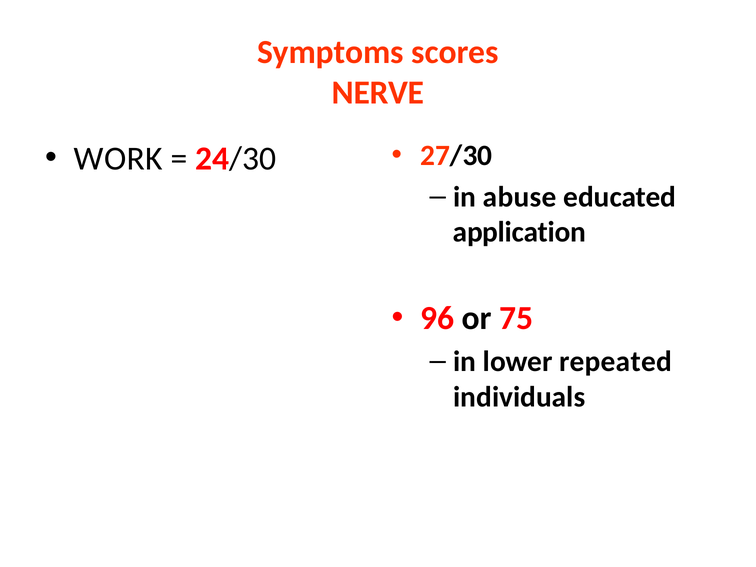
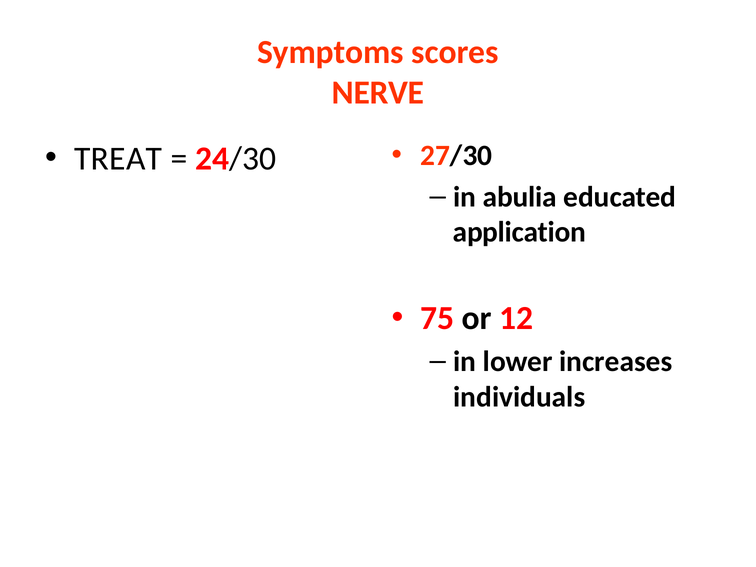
WORK: WORK -> TREAT (118, 159)
abuse: abuse -> abulia (520, 197)
96: 96 -> 75 (437, 318)
75: 75 -> 12 (516, 318)
repeated: repeated -> increases (616, 362)
